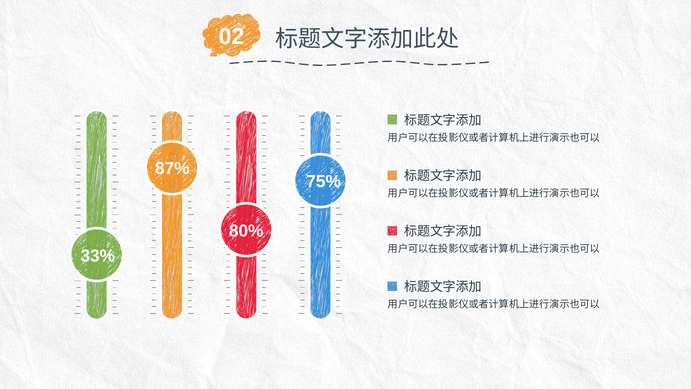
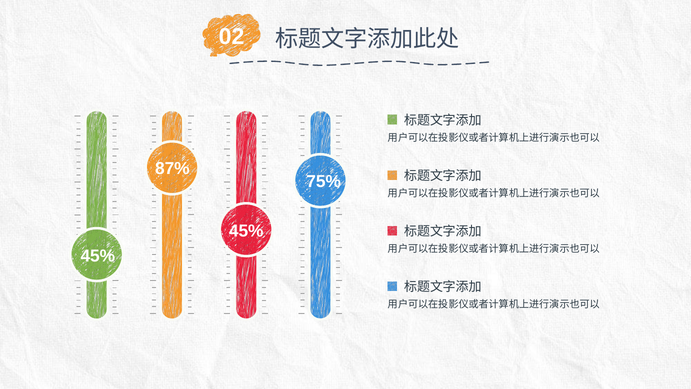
80%: 80% -> 45% (246, 231)
33%: 33% -> 45% (98, 256)
